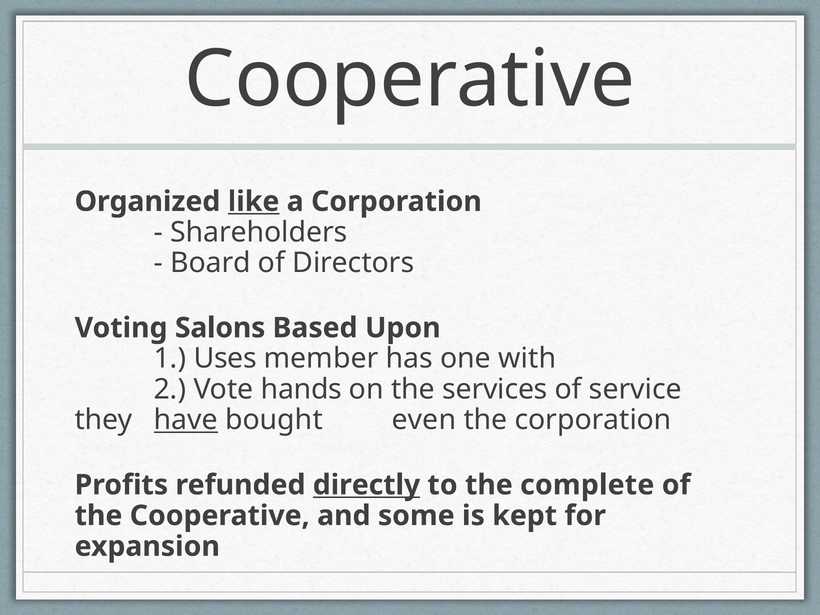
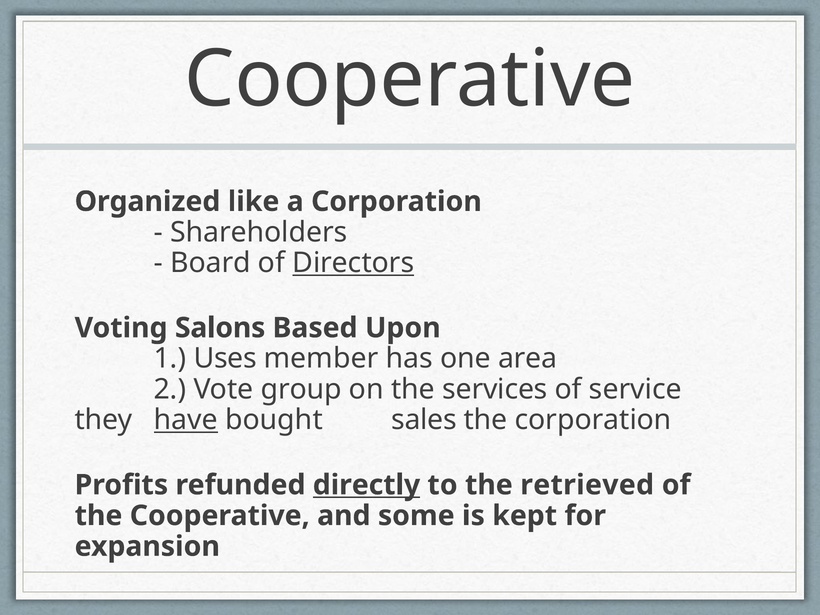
like underline: present -> none (254, 202)
Directors underline: none -> present (353, 263)
with: with -> area (528, 359)
hands: hands -> group (301, 389)
even: even -> sales (424, 420)
complete: complete -> retrieved (587, 485)
